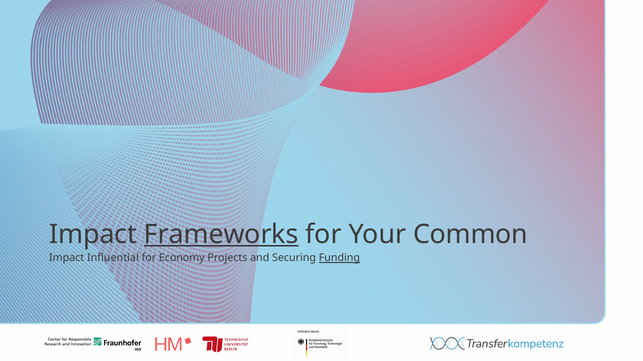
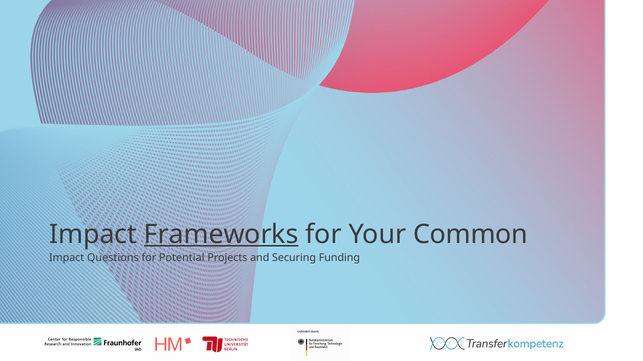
Influential: Influential -> Questions (113, 258)
Economy: Economy -> Potential (182, 258)
Funding underline: present -> none (339, 258)
